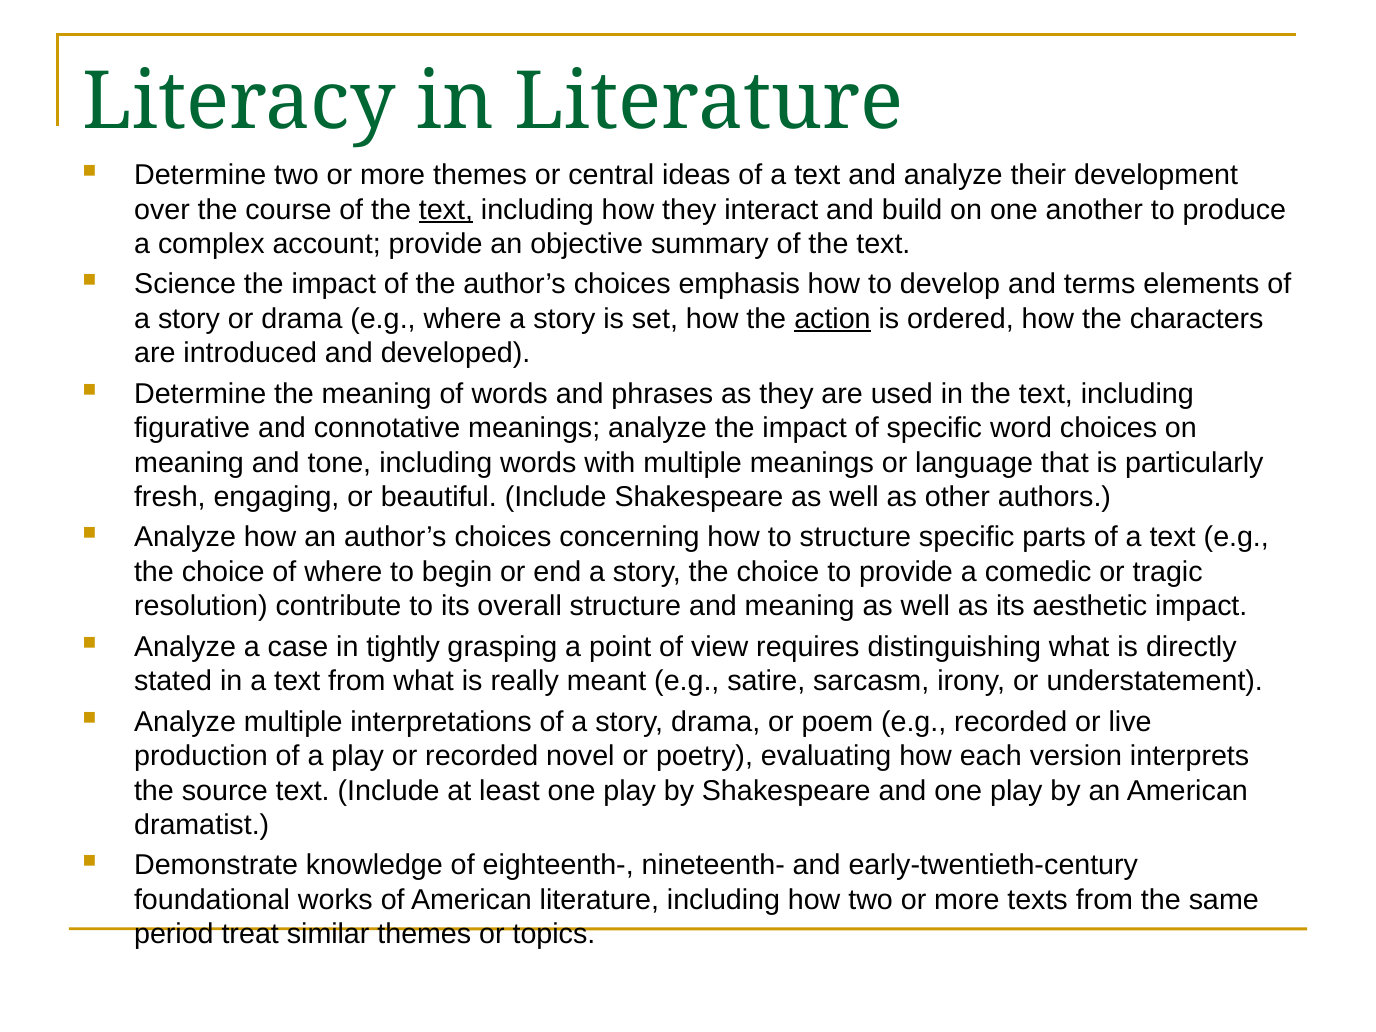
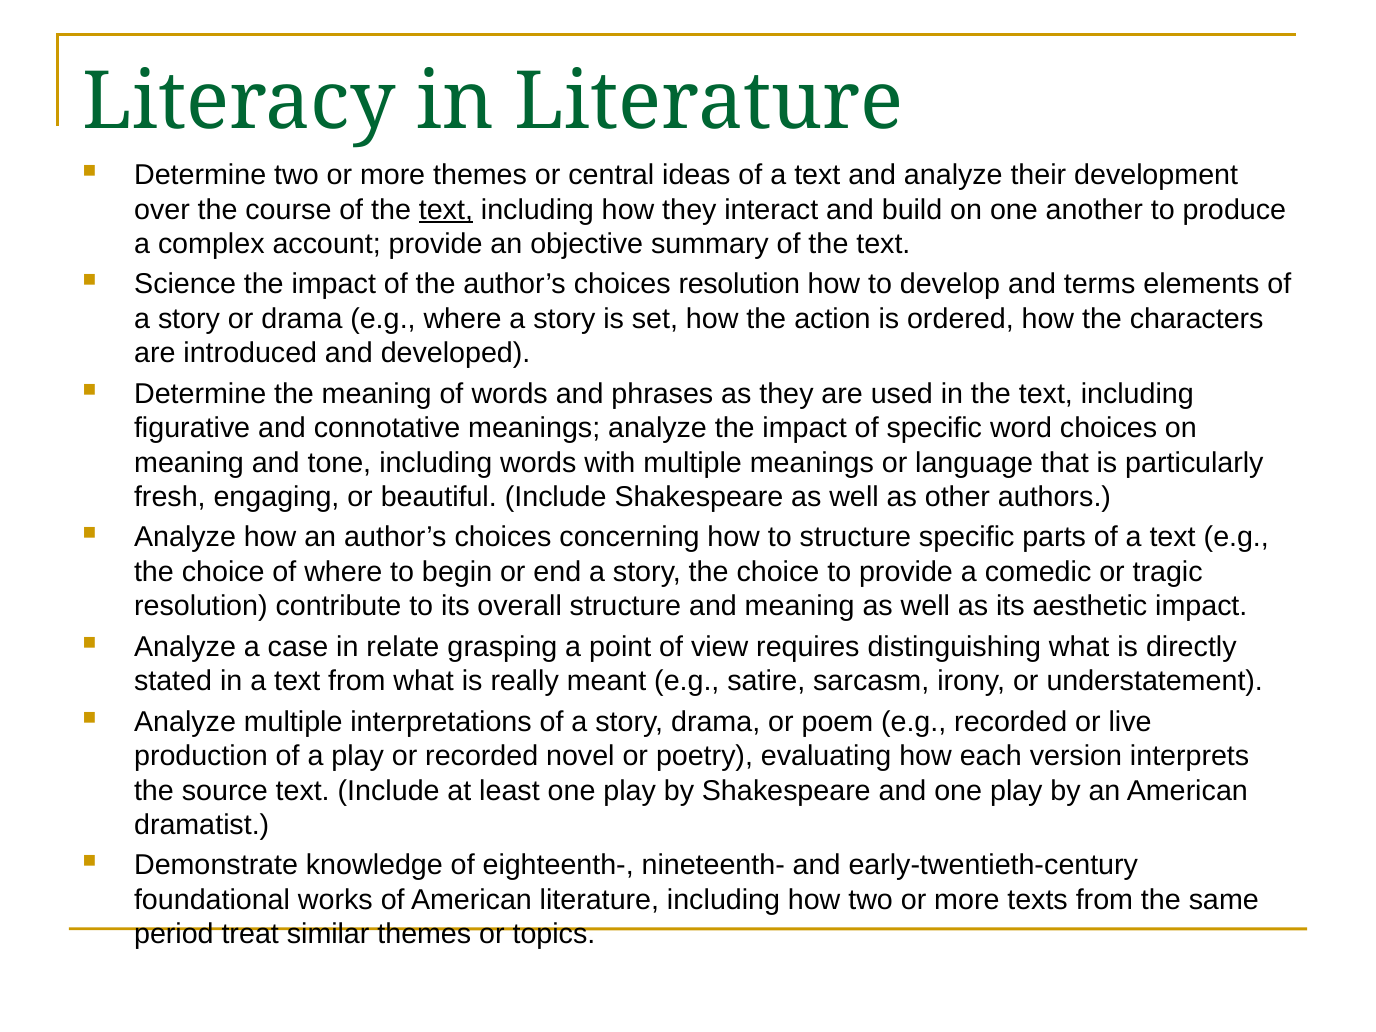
choices emphasis: emphasis -> resolution (739, 284)
action underline: present -> none (832, 319)
tightly: tightly -> relate (403, 647)
